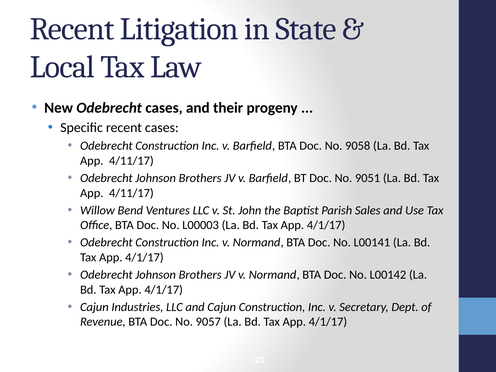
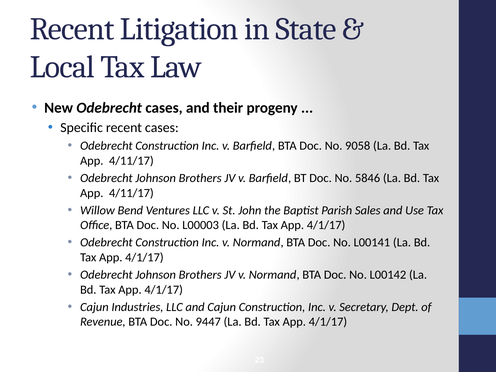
9051: 9051 -> 5846 (368, 178)
9057: 9057 -> 9447 (208, 322)
